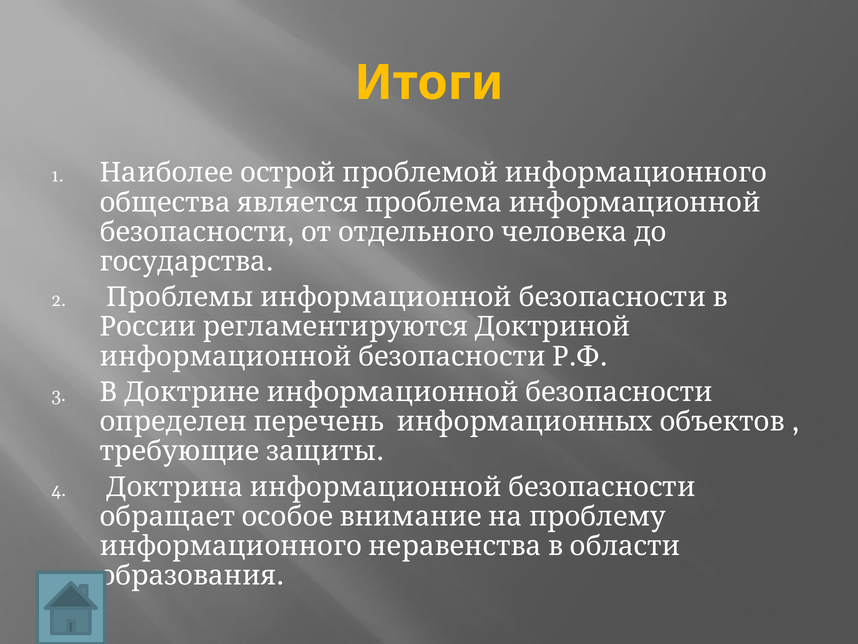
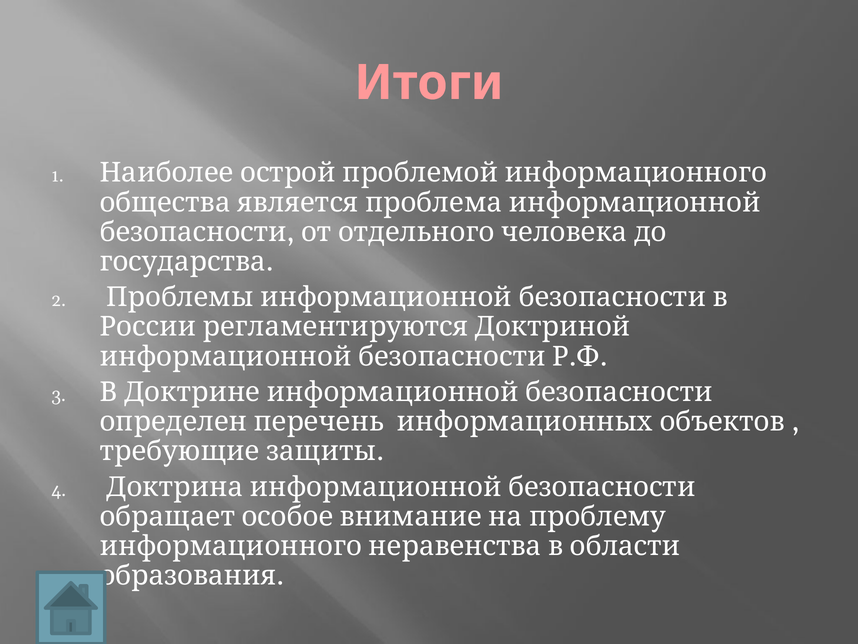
Итоги colour: yellow -> pink (429, 83)
